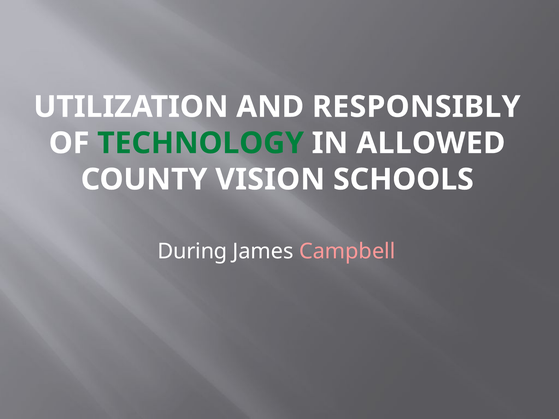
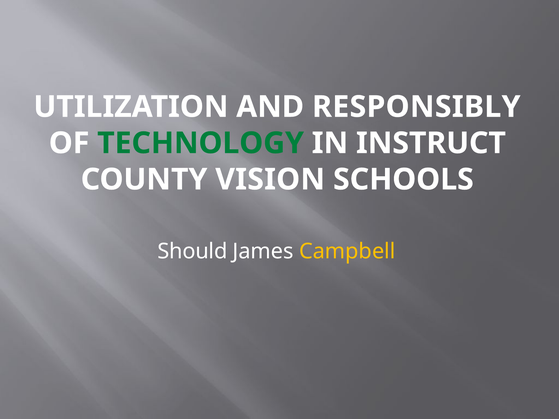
ALLOWED: ALLOWED -> INSTRUCT (431, 143)
During: During -> Should (192, 251)
Campbell colour: pink -> yellow (347, 251)
